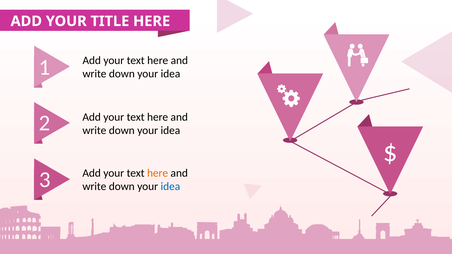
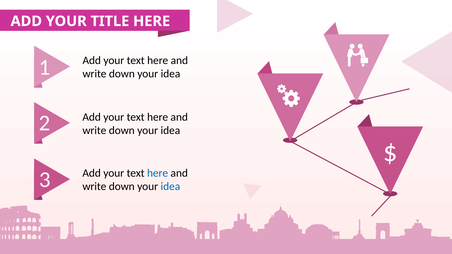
here colour: orange -> blue (158, 173)
